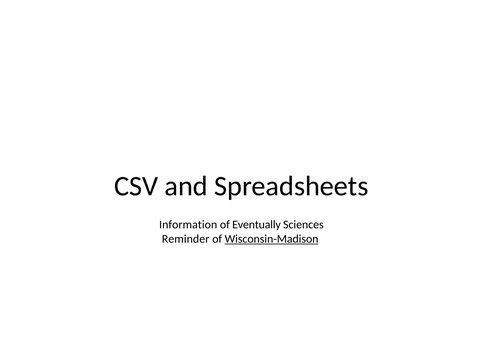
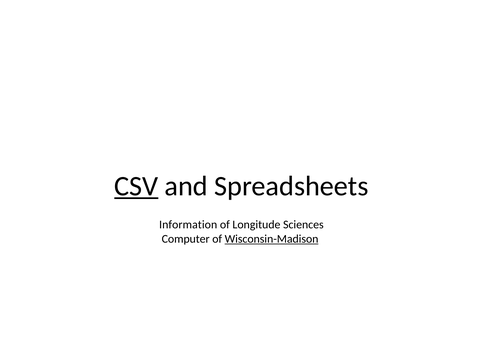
CSV underline: none -> present (136, 186)
Eventually: Eventually -> Longitude (256, 225)
Reminder: Reminder -> Computer (186, 239)
